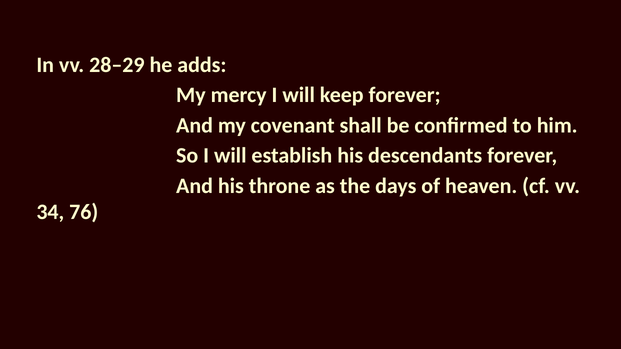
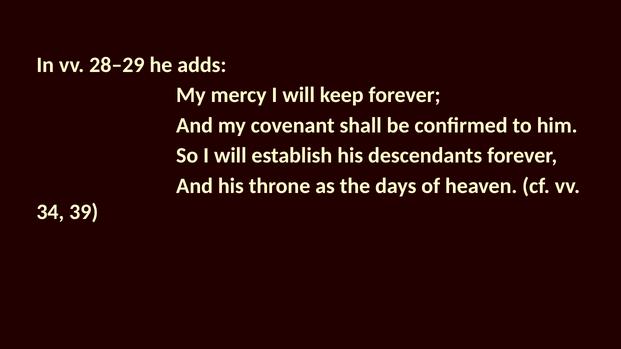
76: 76 -> 39 (84, 212)
